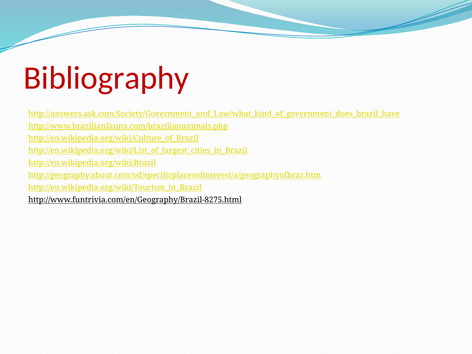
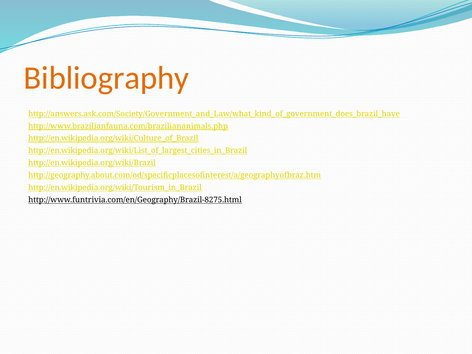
Bibliography colour: red -> orange (106, 78)
